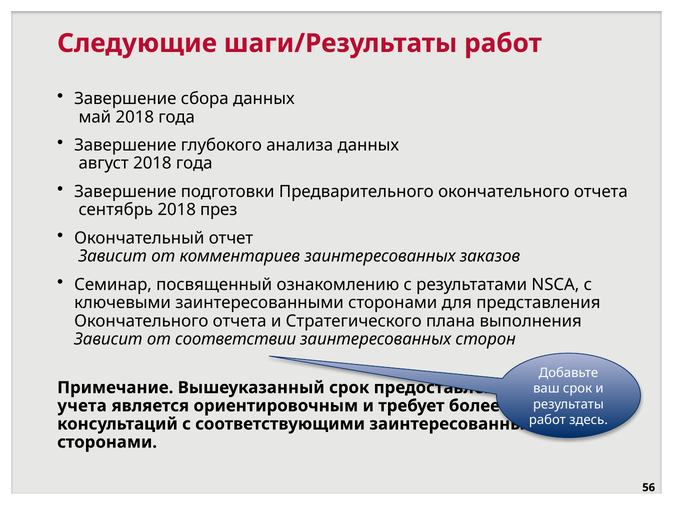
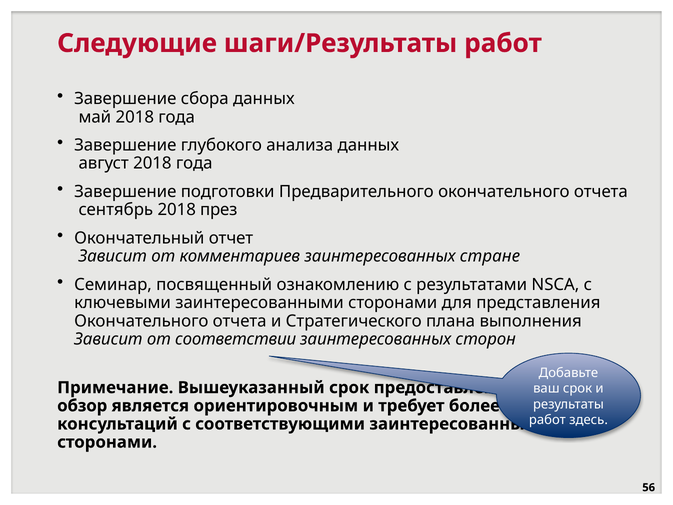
заказов: заказов -> стране (490, 256)
учета: учета -> обзор (82, 406)
